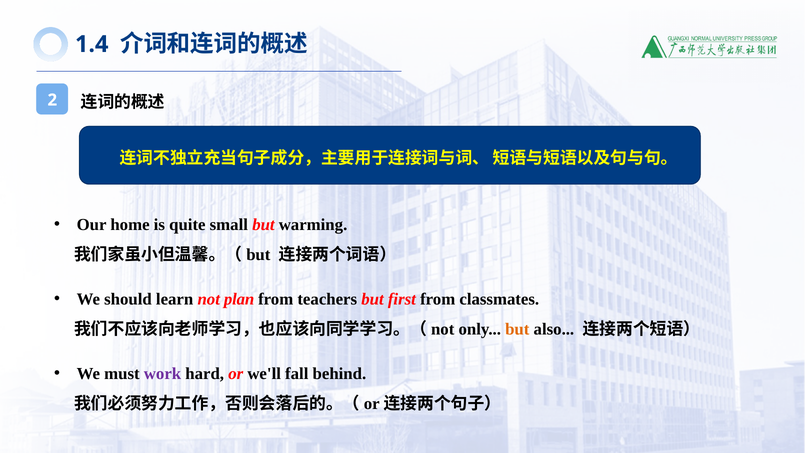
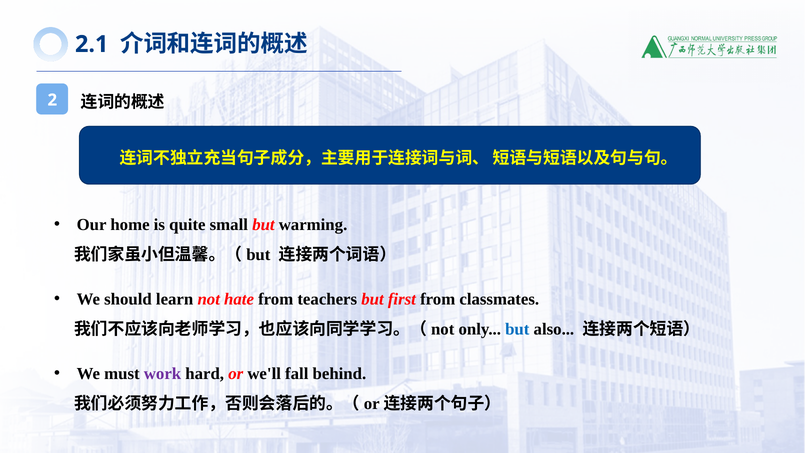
1.4: 1.4 -> 2.1 (92, 44)
plan: plan -> hate (239, 299)
but colour: orange -> blue (517, 329)
